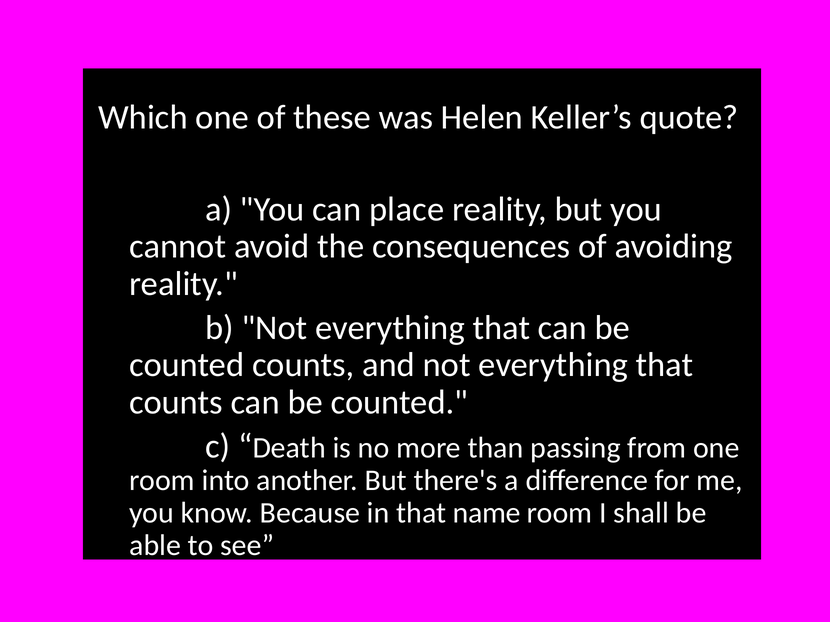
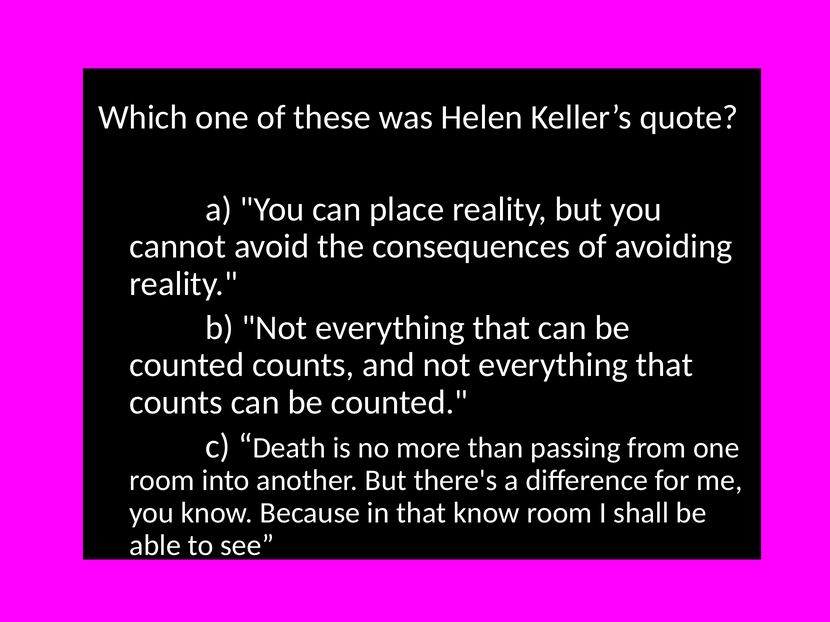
that name: name -> know (486, 513)
